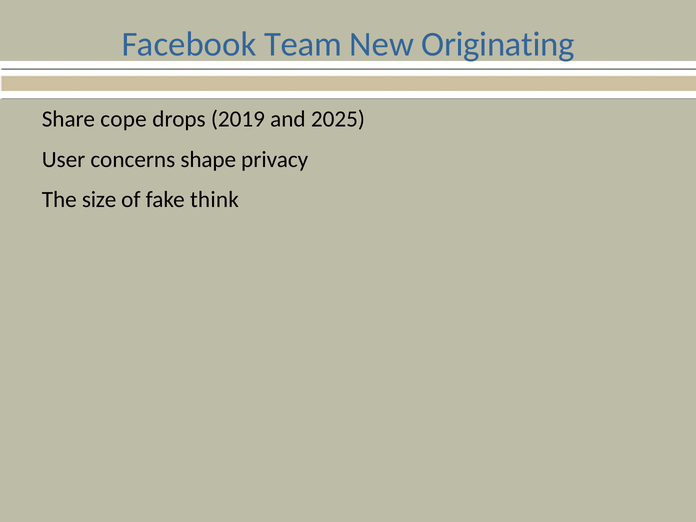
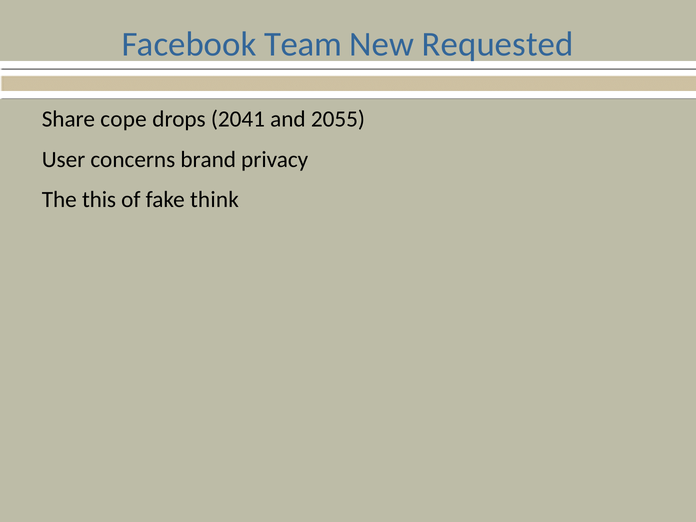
Originating: Originating -> Requested (498, 44)
2019: 2019 -> 2041 (238, 119)
2025: 2025 -> 2055 (338, 119)
shape: shape -> brand (208, 159)
size: size -> this (99, 200)
